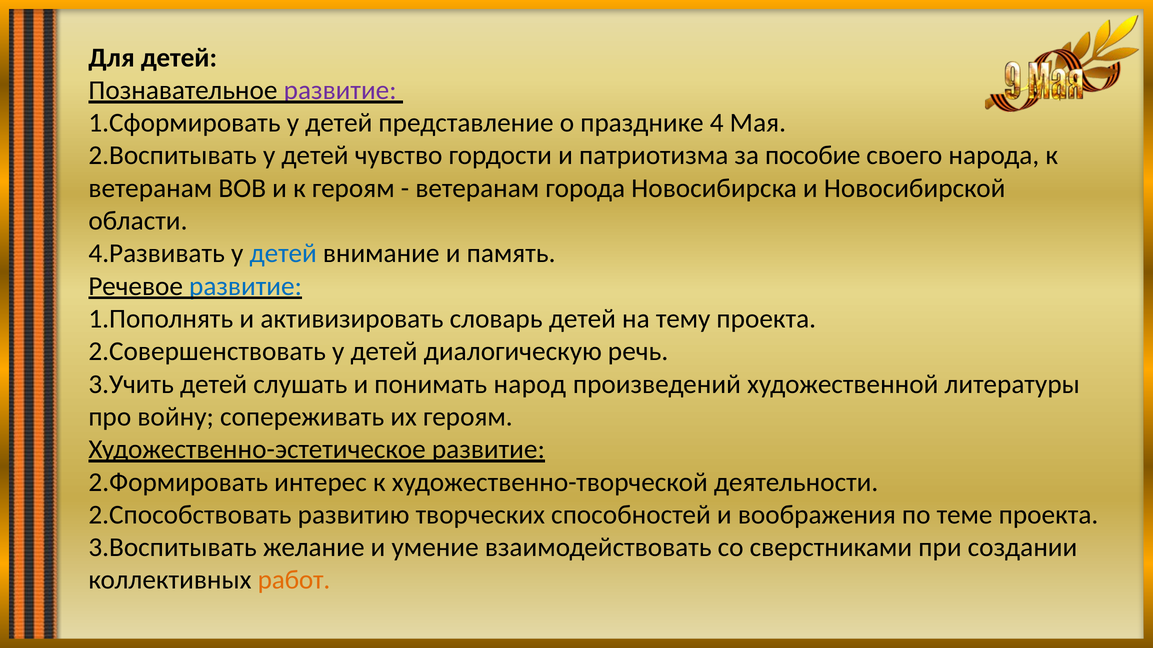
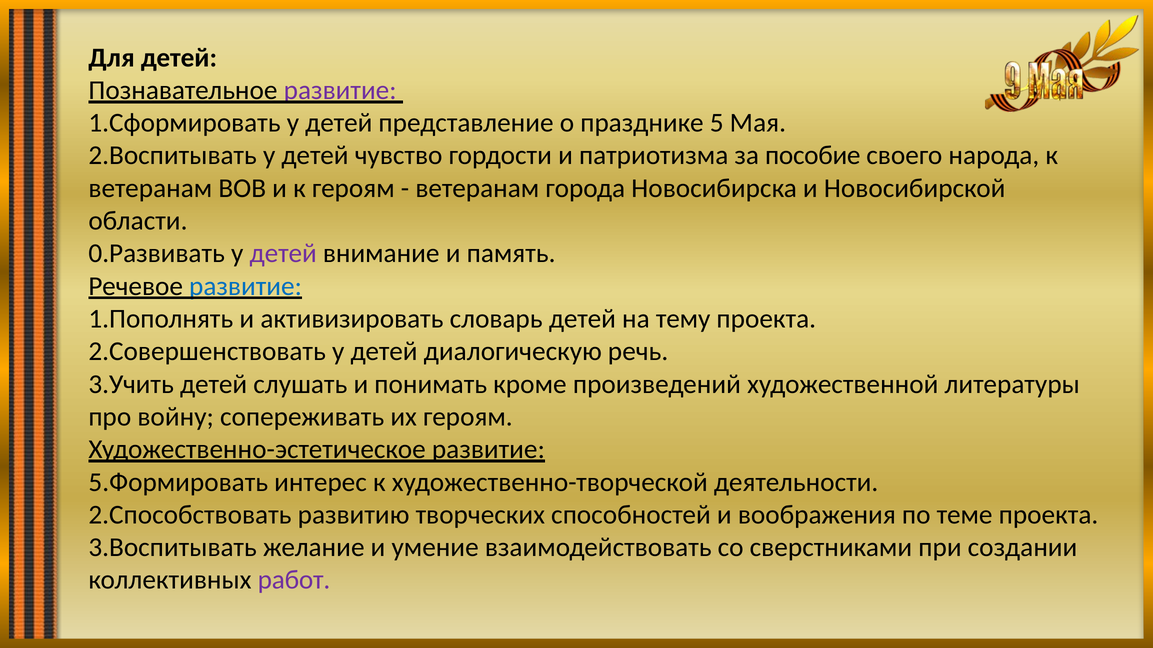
4: 4 -> 5 (717, 123)
4.Развивать: 4.Развивать -> 0.Развивать (157, 254)
детей colour: blue -> purple (283, 254)
народ: народ -> кроме (530, 384)
2.Формировать: 2.Формировать -> 5.Формировать (178, 482)
работ colour: orange -> purple (294, 581)
